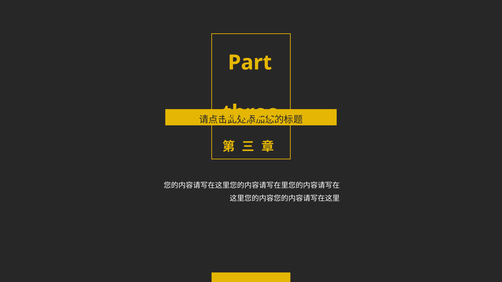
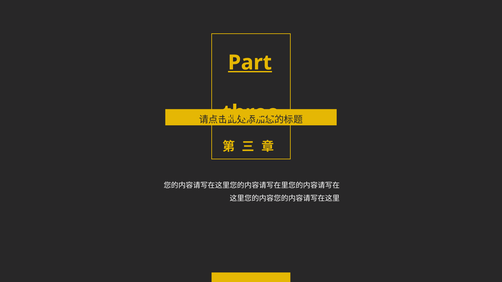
Part underline: none -> present (250, 63)
